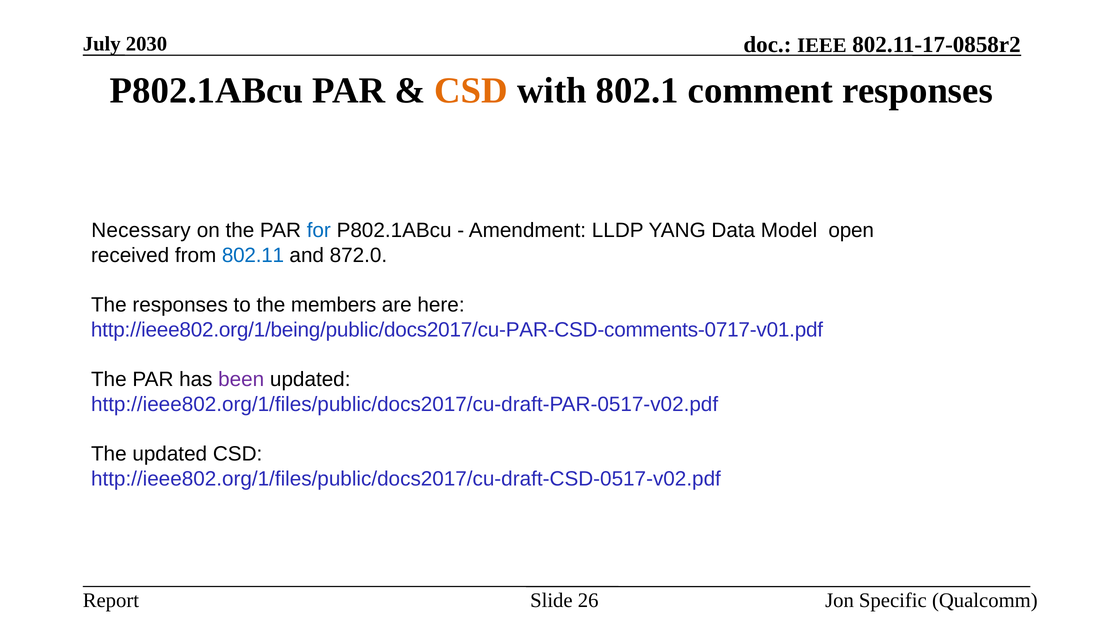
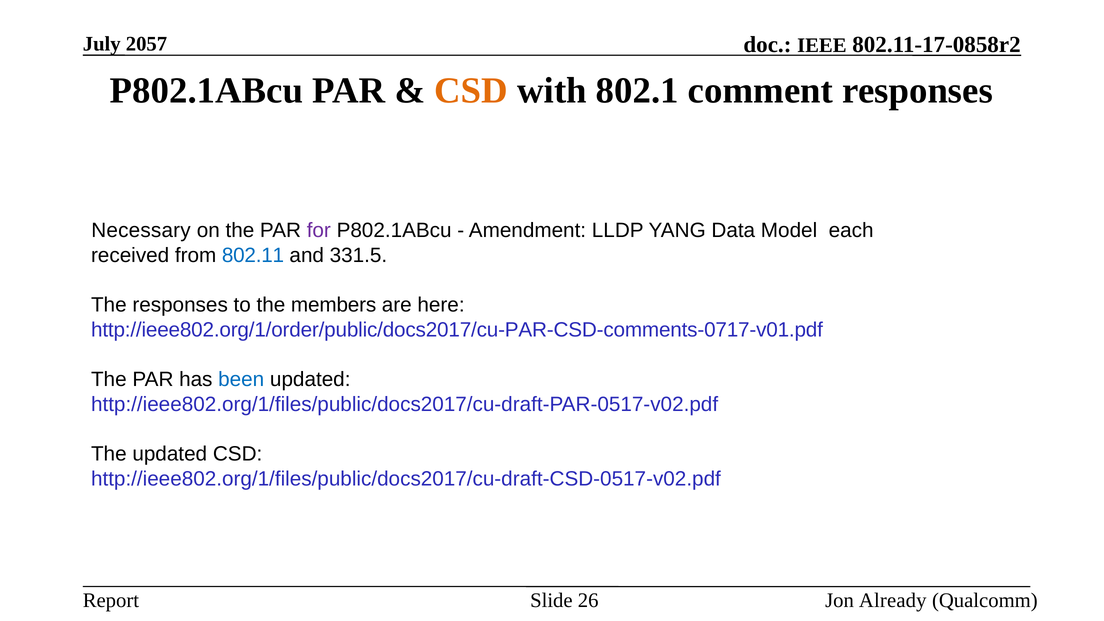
2030: 2030 -> 2057 (146, 44)
for colour: blue -> purple (319, 230)
open: open -> each (851, 230)
872.0: 872.0 -> 331.5 (358, 255)
http://ieee802.org/1/being/public/docs2017/cu-PAR-CSD-comments-0717-v01.pdf: http://ieee802.org/1/being/public/docs2017/cu-PAR-CSD-comments-0717-v01.pdf -> http://ieee802.org/1/order/public/docs2017/cu-PAR-CSD-comments-0717-v01.pdf (457, 330)
been colour: purple -> blue (241, 379)
Specific: Specific -> Already (893, 600)
